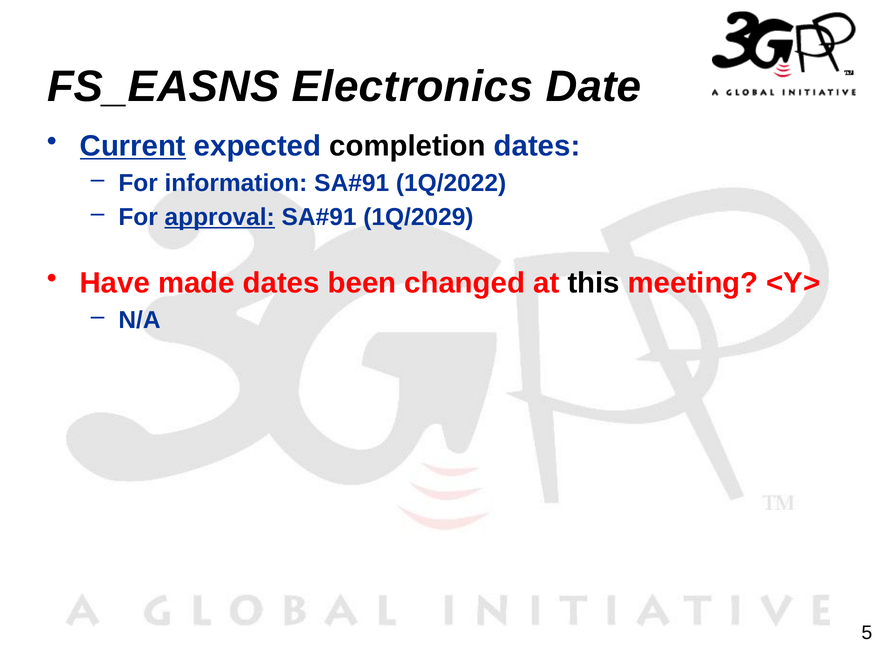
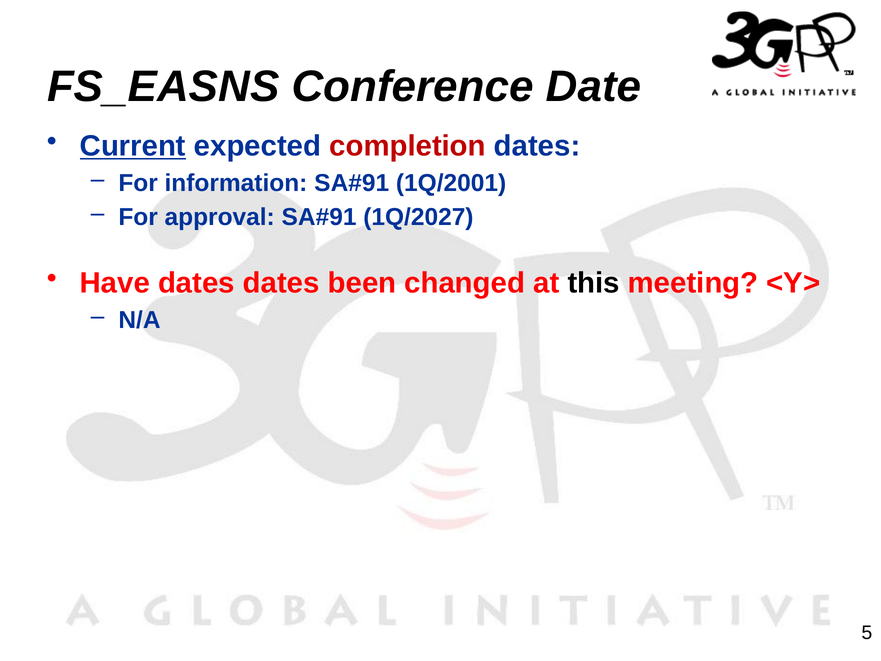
Electronics: Electronics -> Conference (413, 87)
completion colour: black -> red (408, 146)
1Q/2022: 1Q/2022 -> 1Q/2001 (451, 183)
approval underline: present -> none (220, 217)
1Q/2029: 1Q/2029 -> 1Q/2027 (418, 217)
Have made: made -> dates (196, 283)
